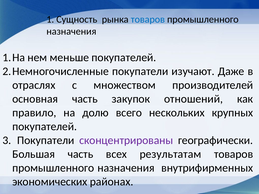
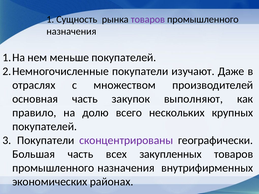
товаров colour: blue -> purple (148, 19)
отношений: отношений -> выполняют (193, 99)
результатам: результатам -> закупленных (171, 154)
